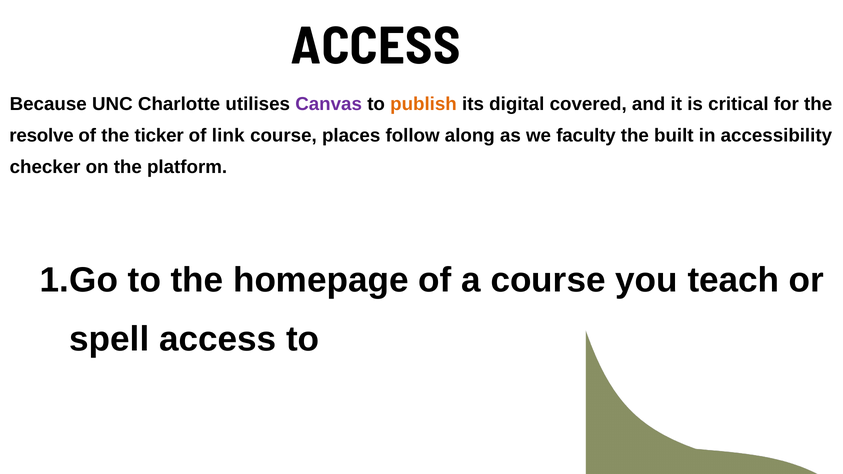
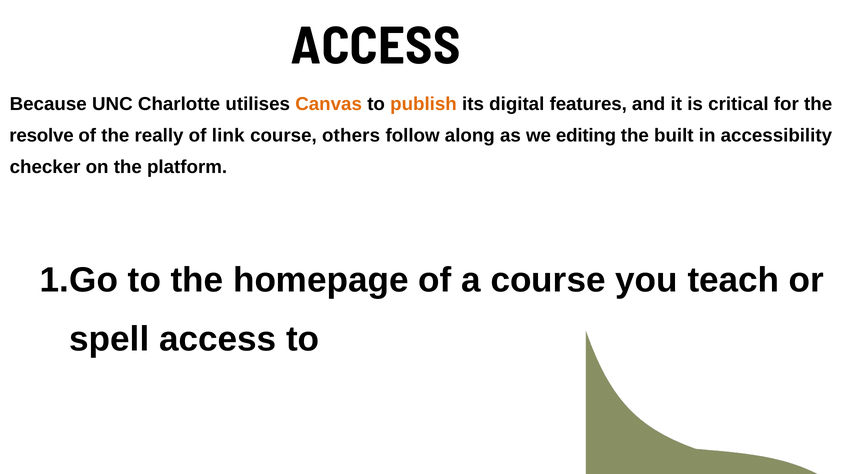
Canvas colour: purple -> orange (329, 104)
covered: covered -> features (588, 104)
ticker: ticker -> really (159, 136)
places: places -> others (351, 136)
faculty: faculty -> editing (586, 136)
